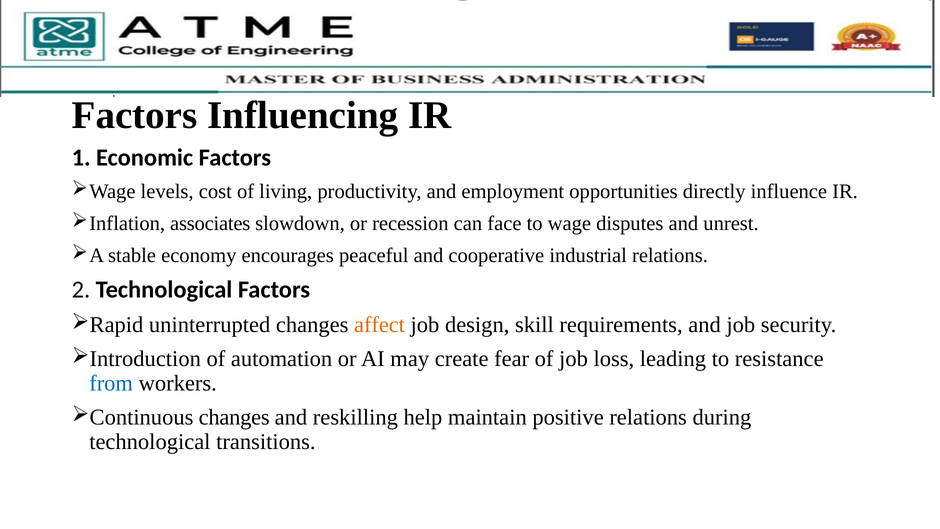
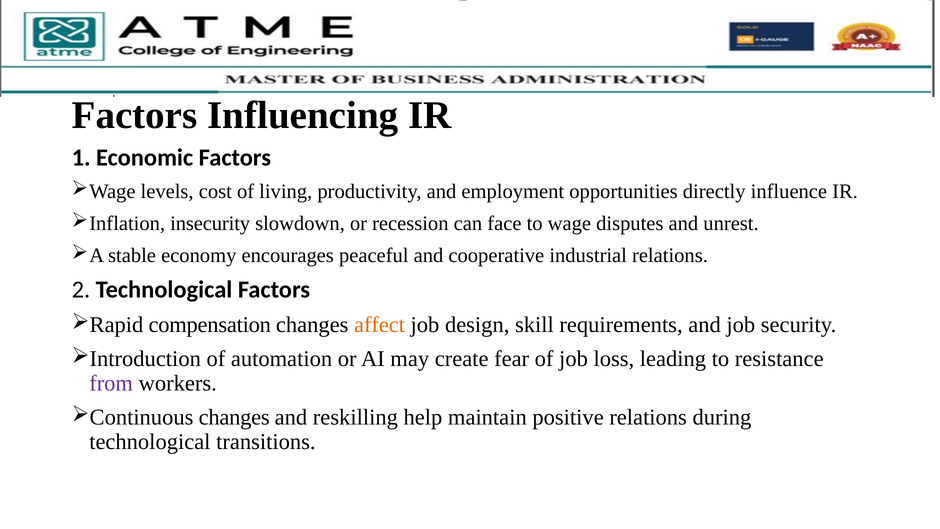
associates: associates -> insecurity (210, 223)
uninterrupted: uninterrupted -> compensation (210, 325)
from colour: blue -> purple (111, 383)
